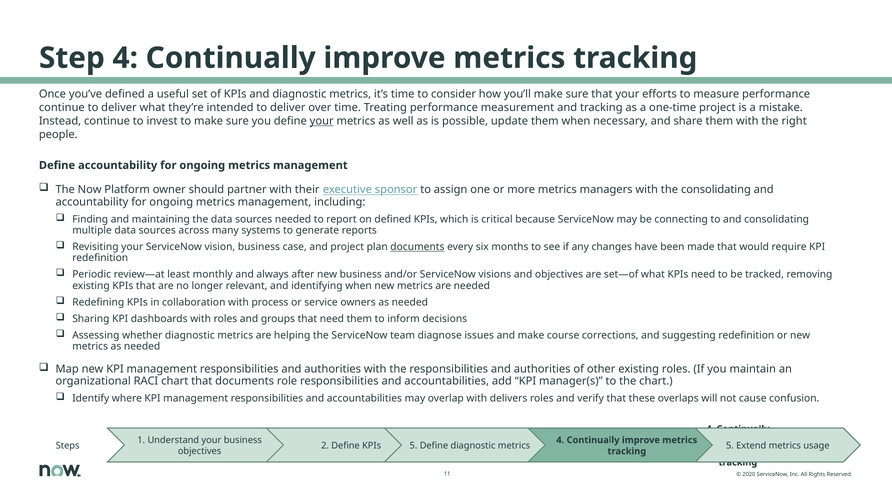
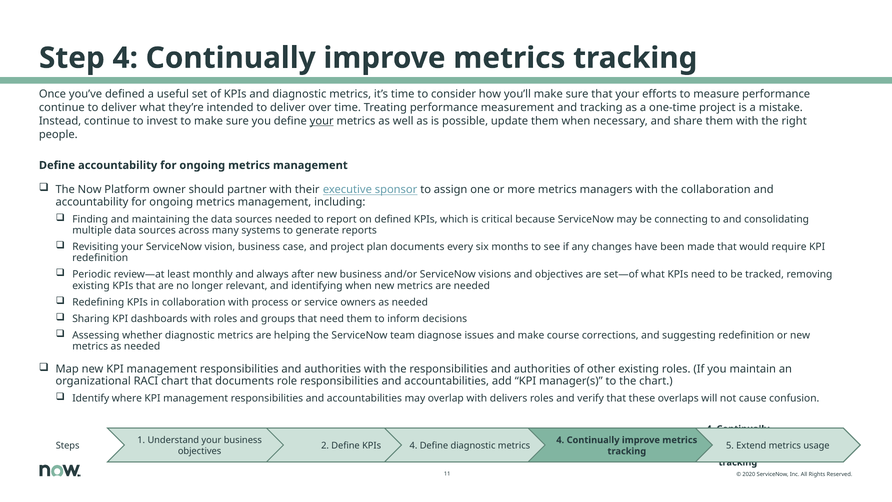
the consolidating: consolidating -> collaboration (716, 190)
documents underline: present -> none (417, 247)
KPIs 5: 5 -> 4 (414, 446)
